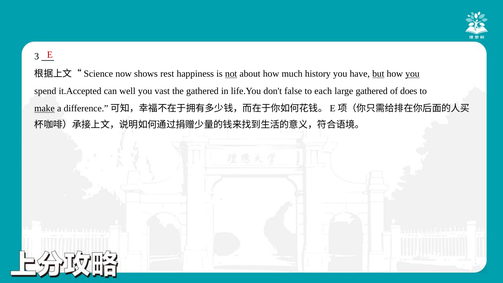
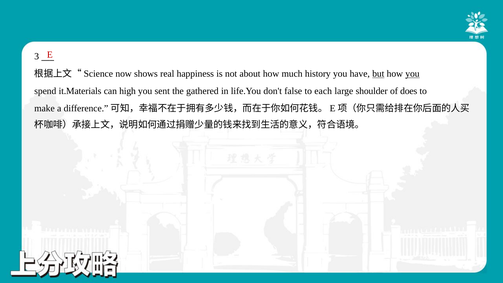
rest: rest -> real (167, 74)
not underline: present -> none (231, 74)
it.Accepted: it.Accepted -> it.Materials (80, 91)
well: well -> high (128, 91)
vast: vast -> sent (162, 91)
large gathered: gathered -> shoulder (372, 91)
make underline: present -> none (45, 108)
